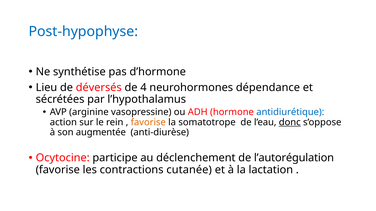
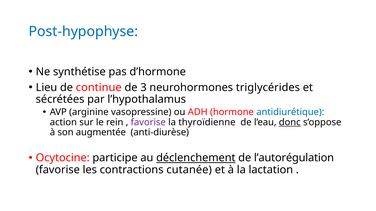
déversés: déversés -> continue (99, 88)
4: 4 -> 3 (143, 88)
dépendance: dépendance -> triglycérides (268, 88)
favorise colour: orange -> purple (148, 123)
somatotrope: somatotrope -> thyroïdienne (207, 123)
déclenchement underline: none -> present (196, 158)
